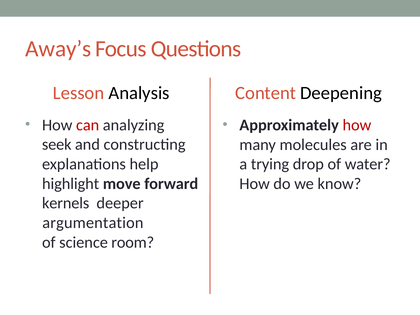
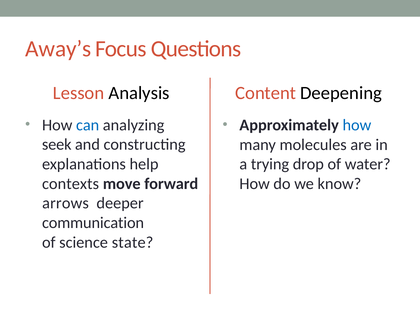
can colour: red -> blue (88, 125)
how colour: red -> blue (357, 125)
highlight: highlight -> contexts (71, 184)
kernels: kernels -> arrows (65, 203)
argumentation: argumentation -> communication (93, 223)
room: room -> state (133, 242)
